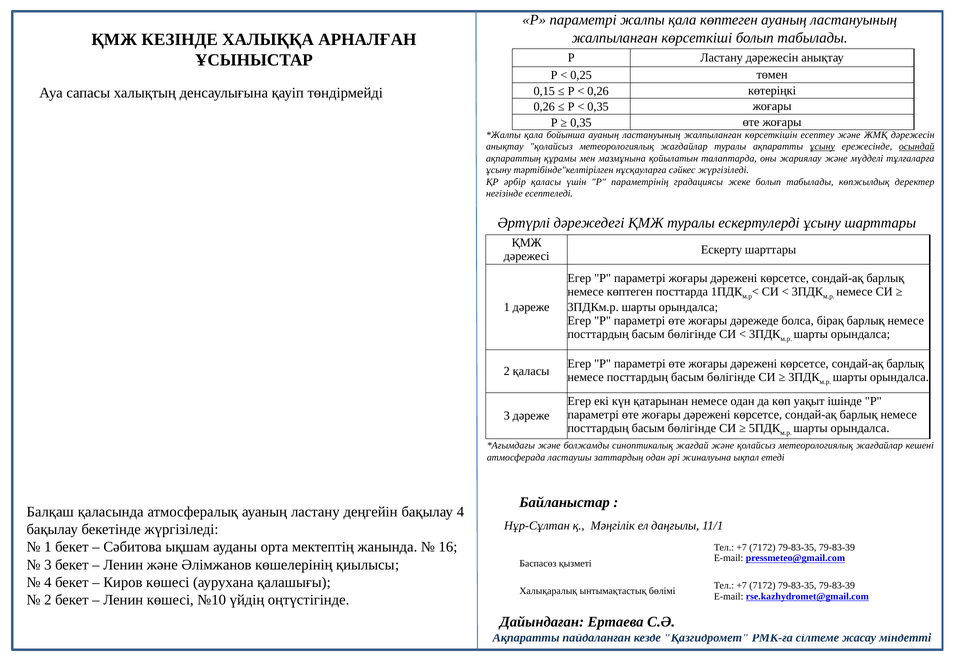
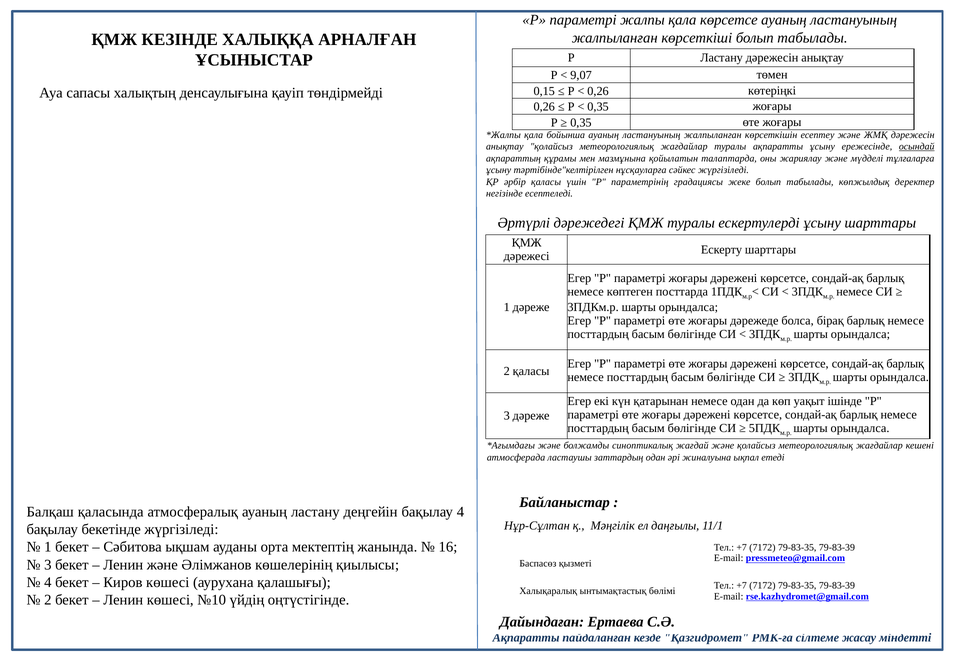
қала көптеген: көптеген -> көрсетсе (729, 20)
0,25: 0,25 -> 9,07 (581, 75)
ұсыну underline: present -> none (822, 147)
